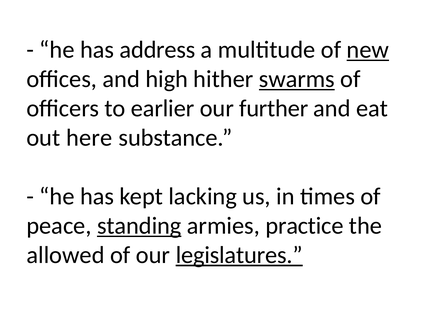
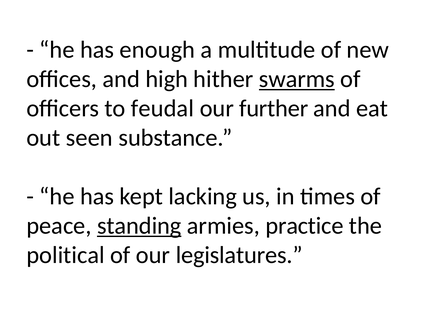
address: address -> enough (157, 50)
new underline: present -> none (368, 50)
earlier: earlier -> feudal (162, 108)
here: here -> seen (89, 138)
allowed: allowed -> political (66, 255)
legislatures underline: present -> none (239, 255)
